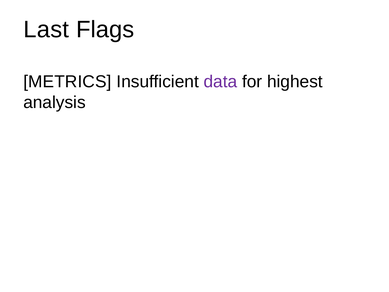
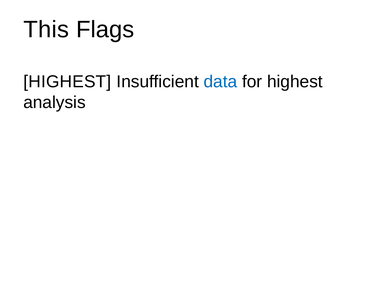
Last: Last -> This (46, 30)
METRICS: METRICS -> HIGHEST (67, 82)
data colour: purple -> blue (220, 82)
